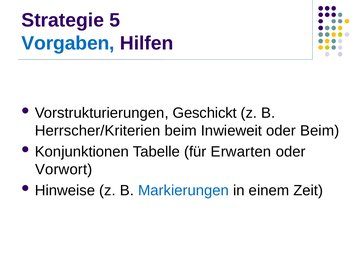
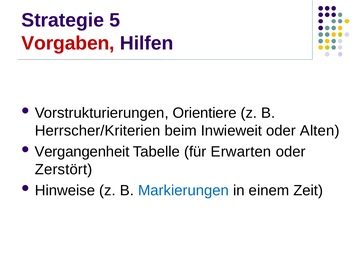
Vorgaben colour: blue -> red (68, 43)
Geschickt: Geschickt -> Orientiere (205, 113)
oder Beim: Beim -> Alten (320, 131)
Konjunktionen: Konjunktionen -> Vergangenheit (82, 151)
Vorwort: Vorwort -> Zerstört (64, 169)
